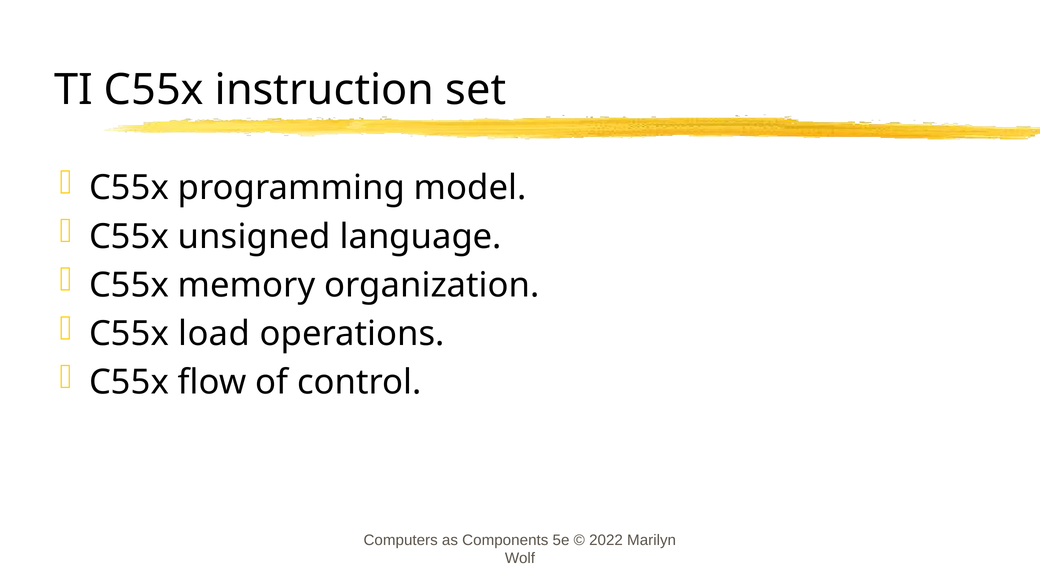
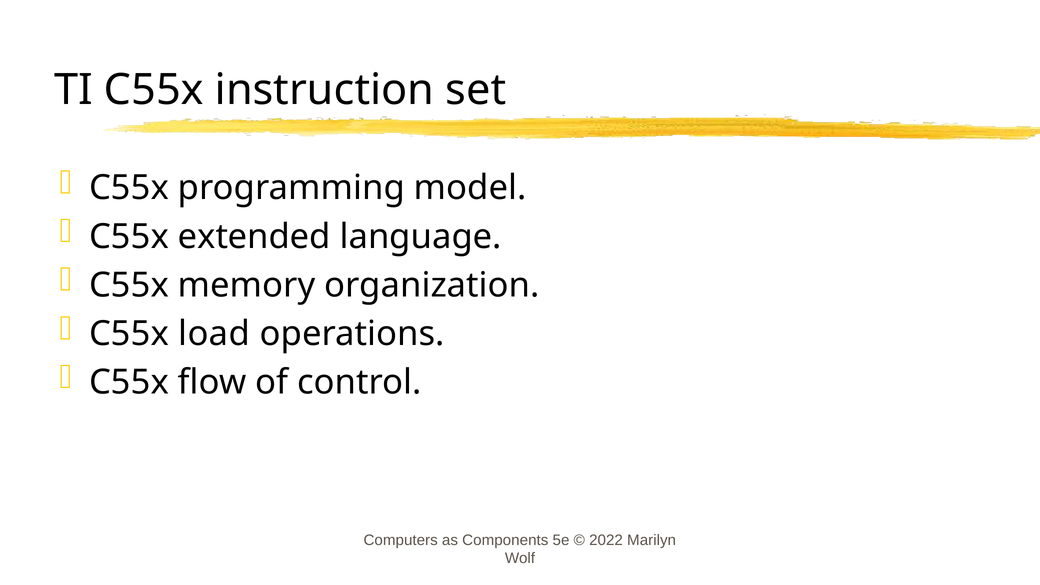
unsigned: unsigned -> extended (254, 237)
